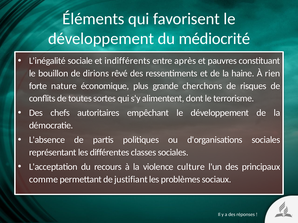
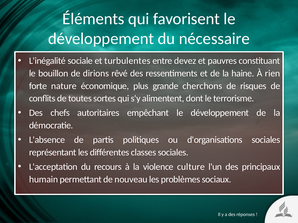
médiocrité: médiocrité -> nécessaire (214, 39)
indifférents: indifférents -> turbulentes (127, 61)
après: après -> devez (185, 61)
comme: comme -> humain (44, 180)
justifiant: justifiant -> nouveau (131, 180)
